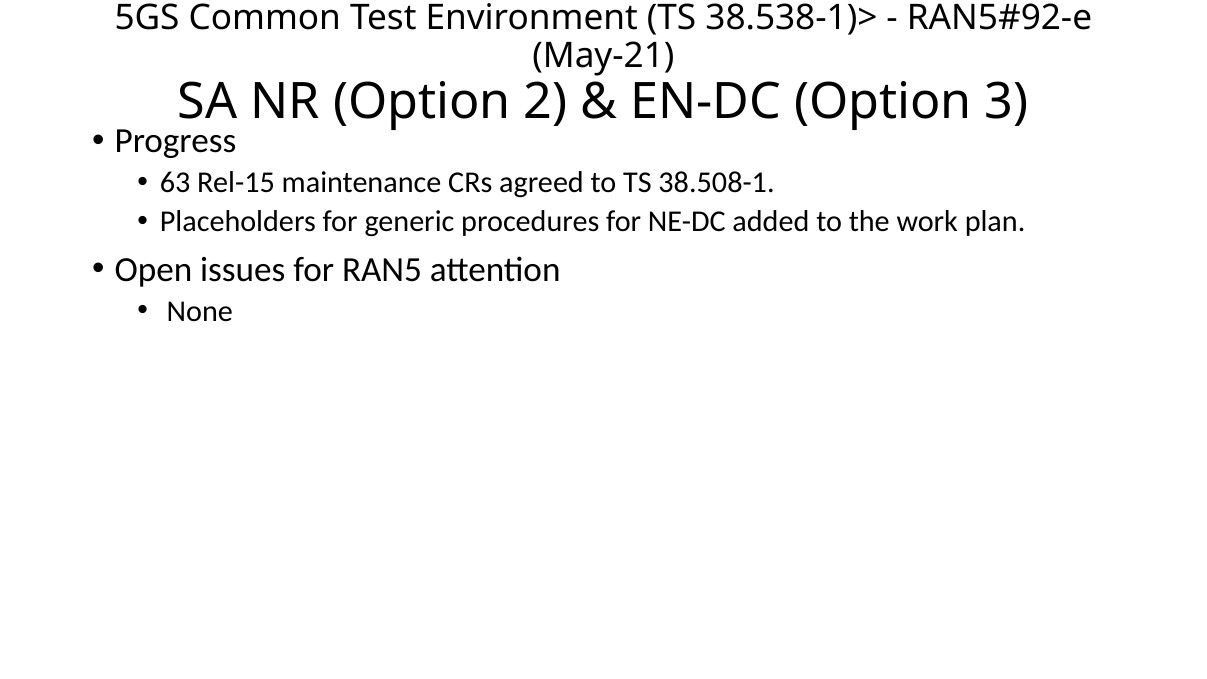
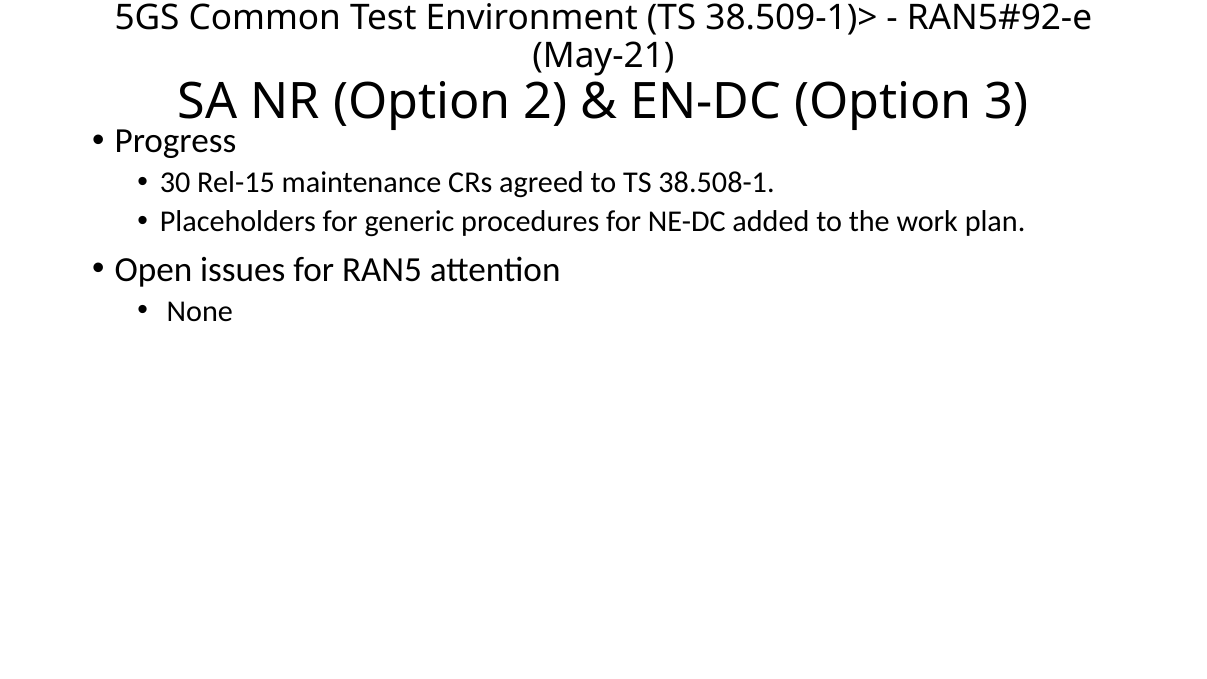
38.538-1)>: 38.538-1)> -> 38.509-1)> (791, 18)
63: 63 -> 30 (175, 183)
